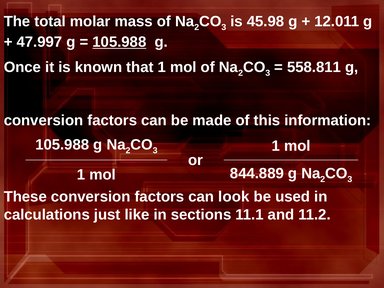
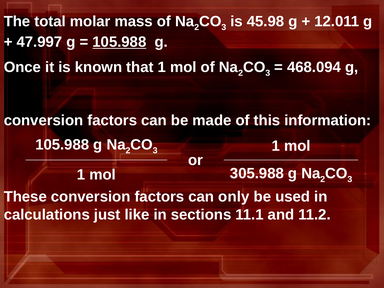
558.811: 558.811 -> 468.094 (314, 67)
844.889: 844.889 -> 305.988 (257, 173)
look: look -> only (234, 197)
